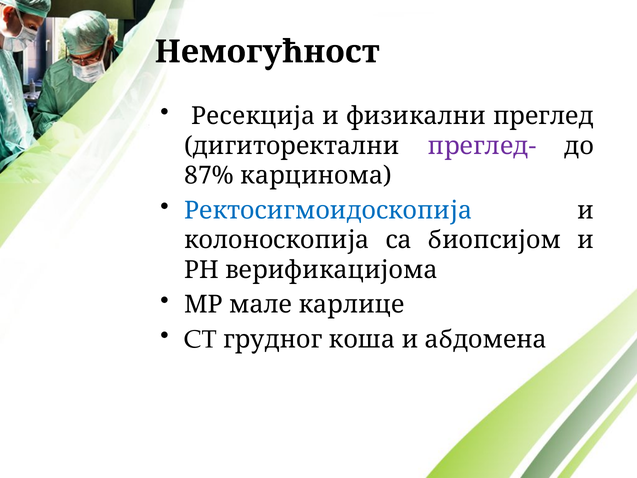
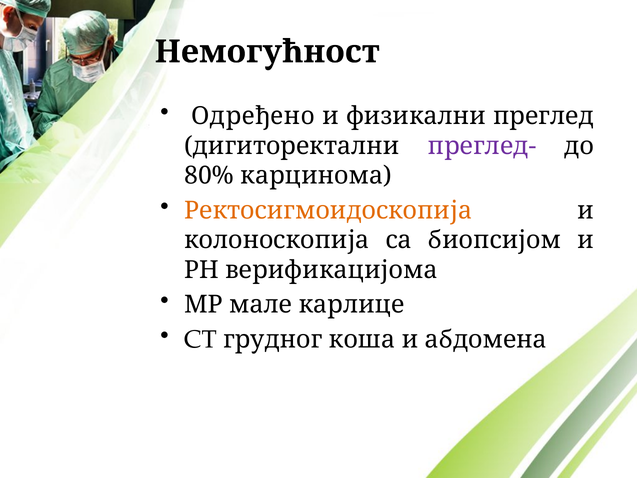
Рeсeкциja: Рeсeкциja -> Oдрeђeнo (253, 116)
87%: 87% -> 80% (209, 176)
Ректосигмоидоскопија colour: blue -> orange (328, 210)
